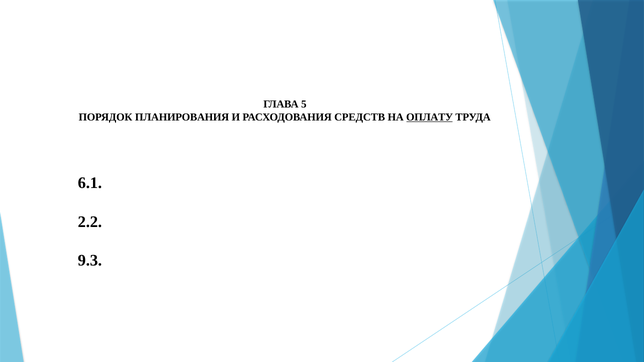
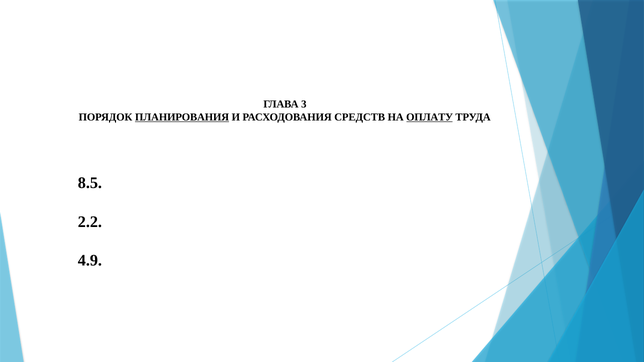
5: 5 -> 3 (304, 104)
ПЛАНИРОВАНИЯ underline: none -> present (182, 117)
6.1: 6.1 -> 8.5 (90, 183)
9.3: 9.3 -> 4.9 (90, 261)
